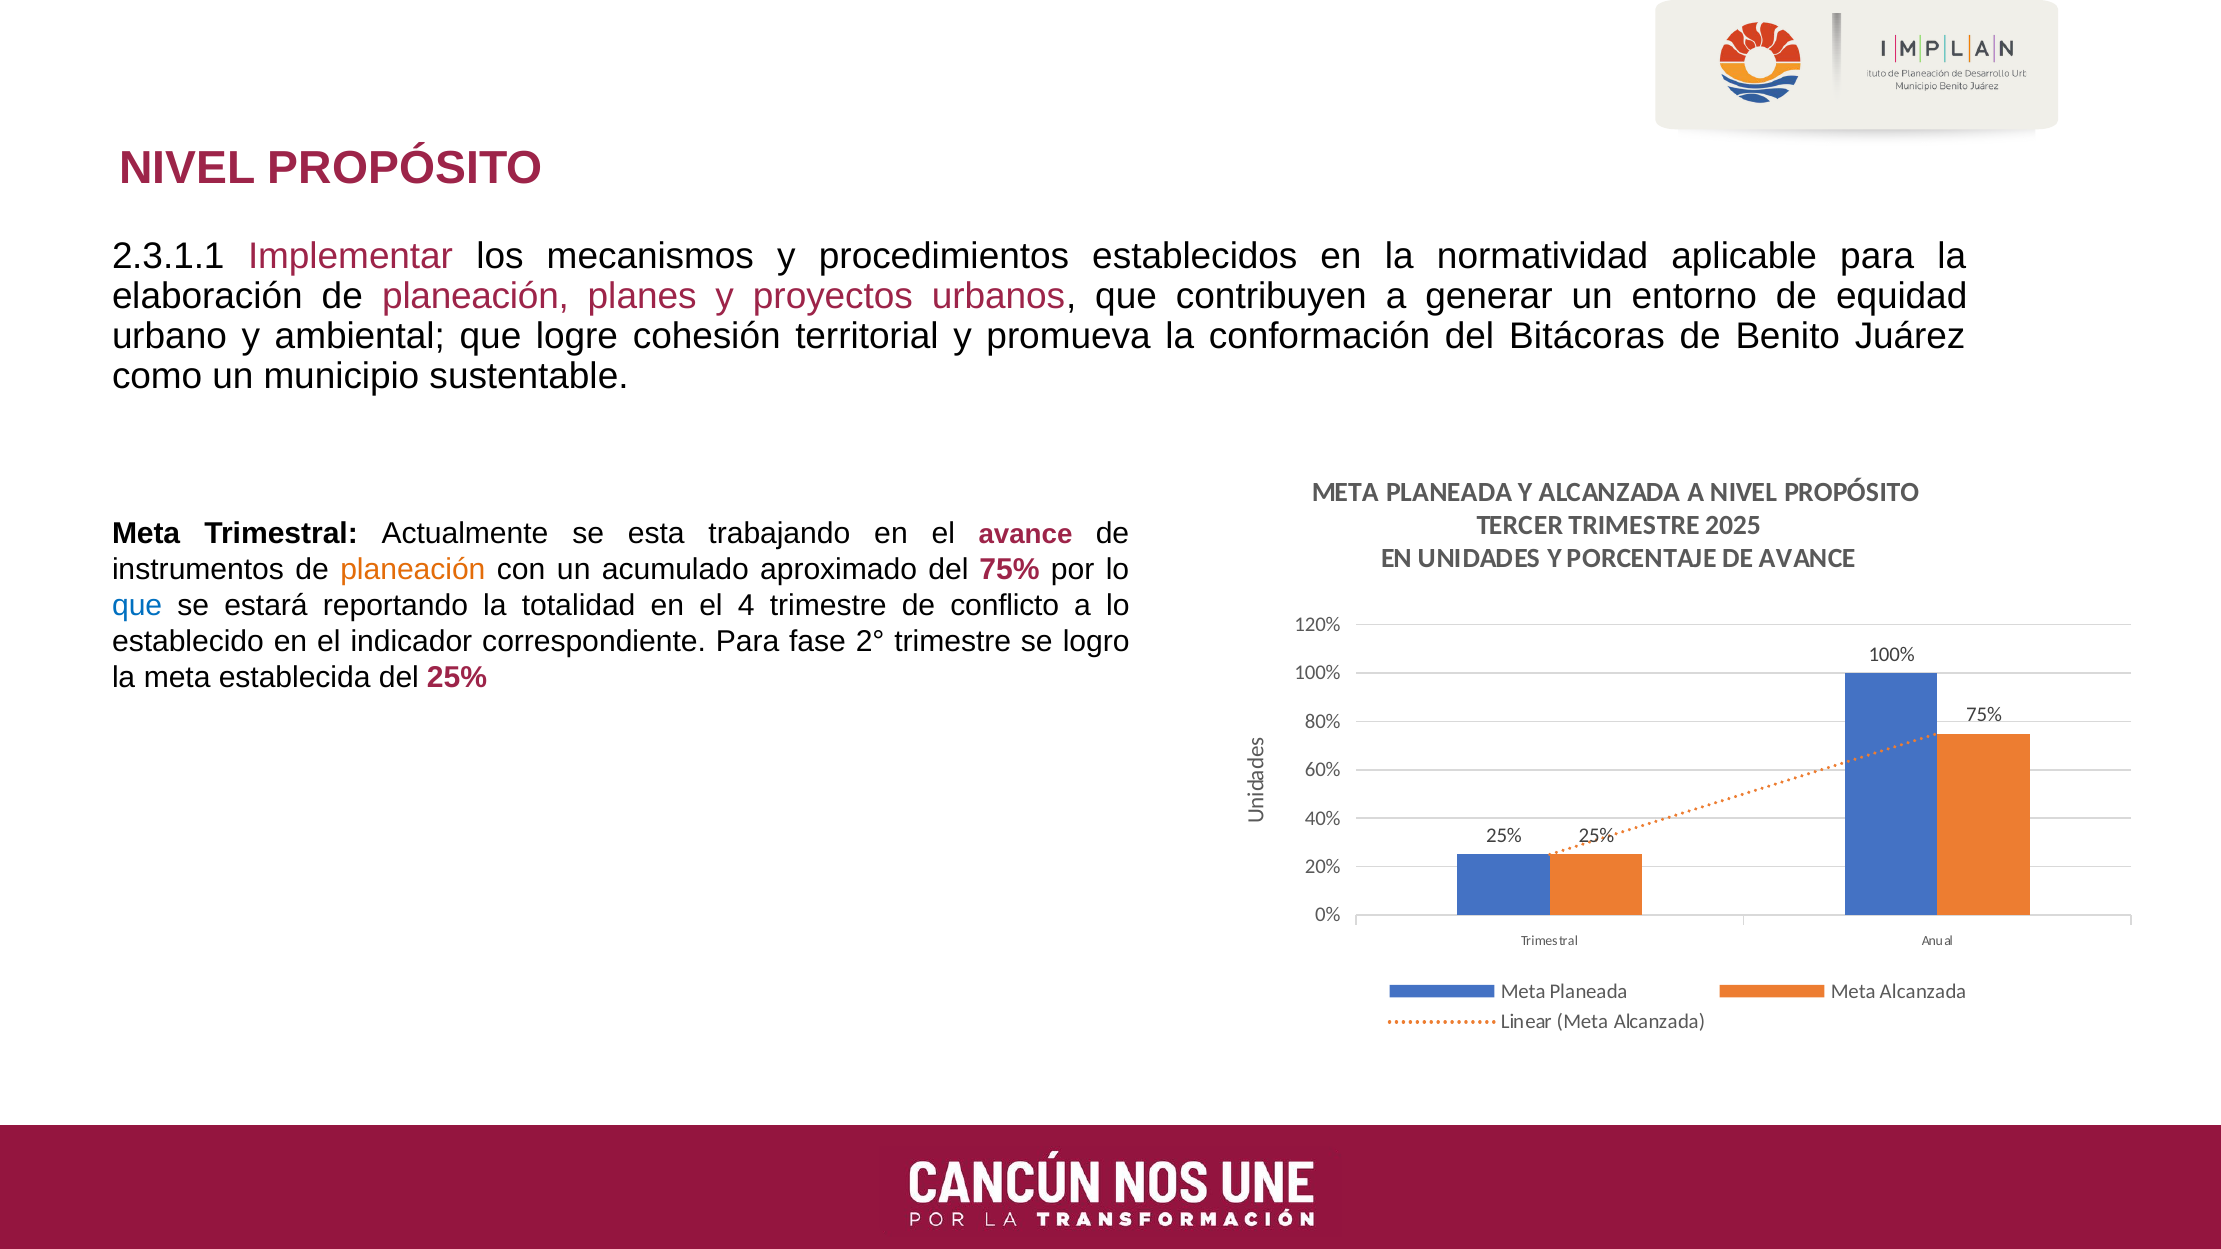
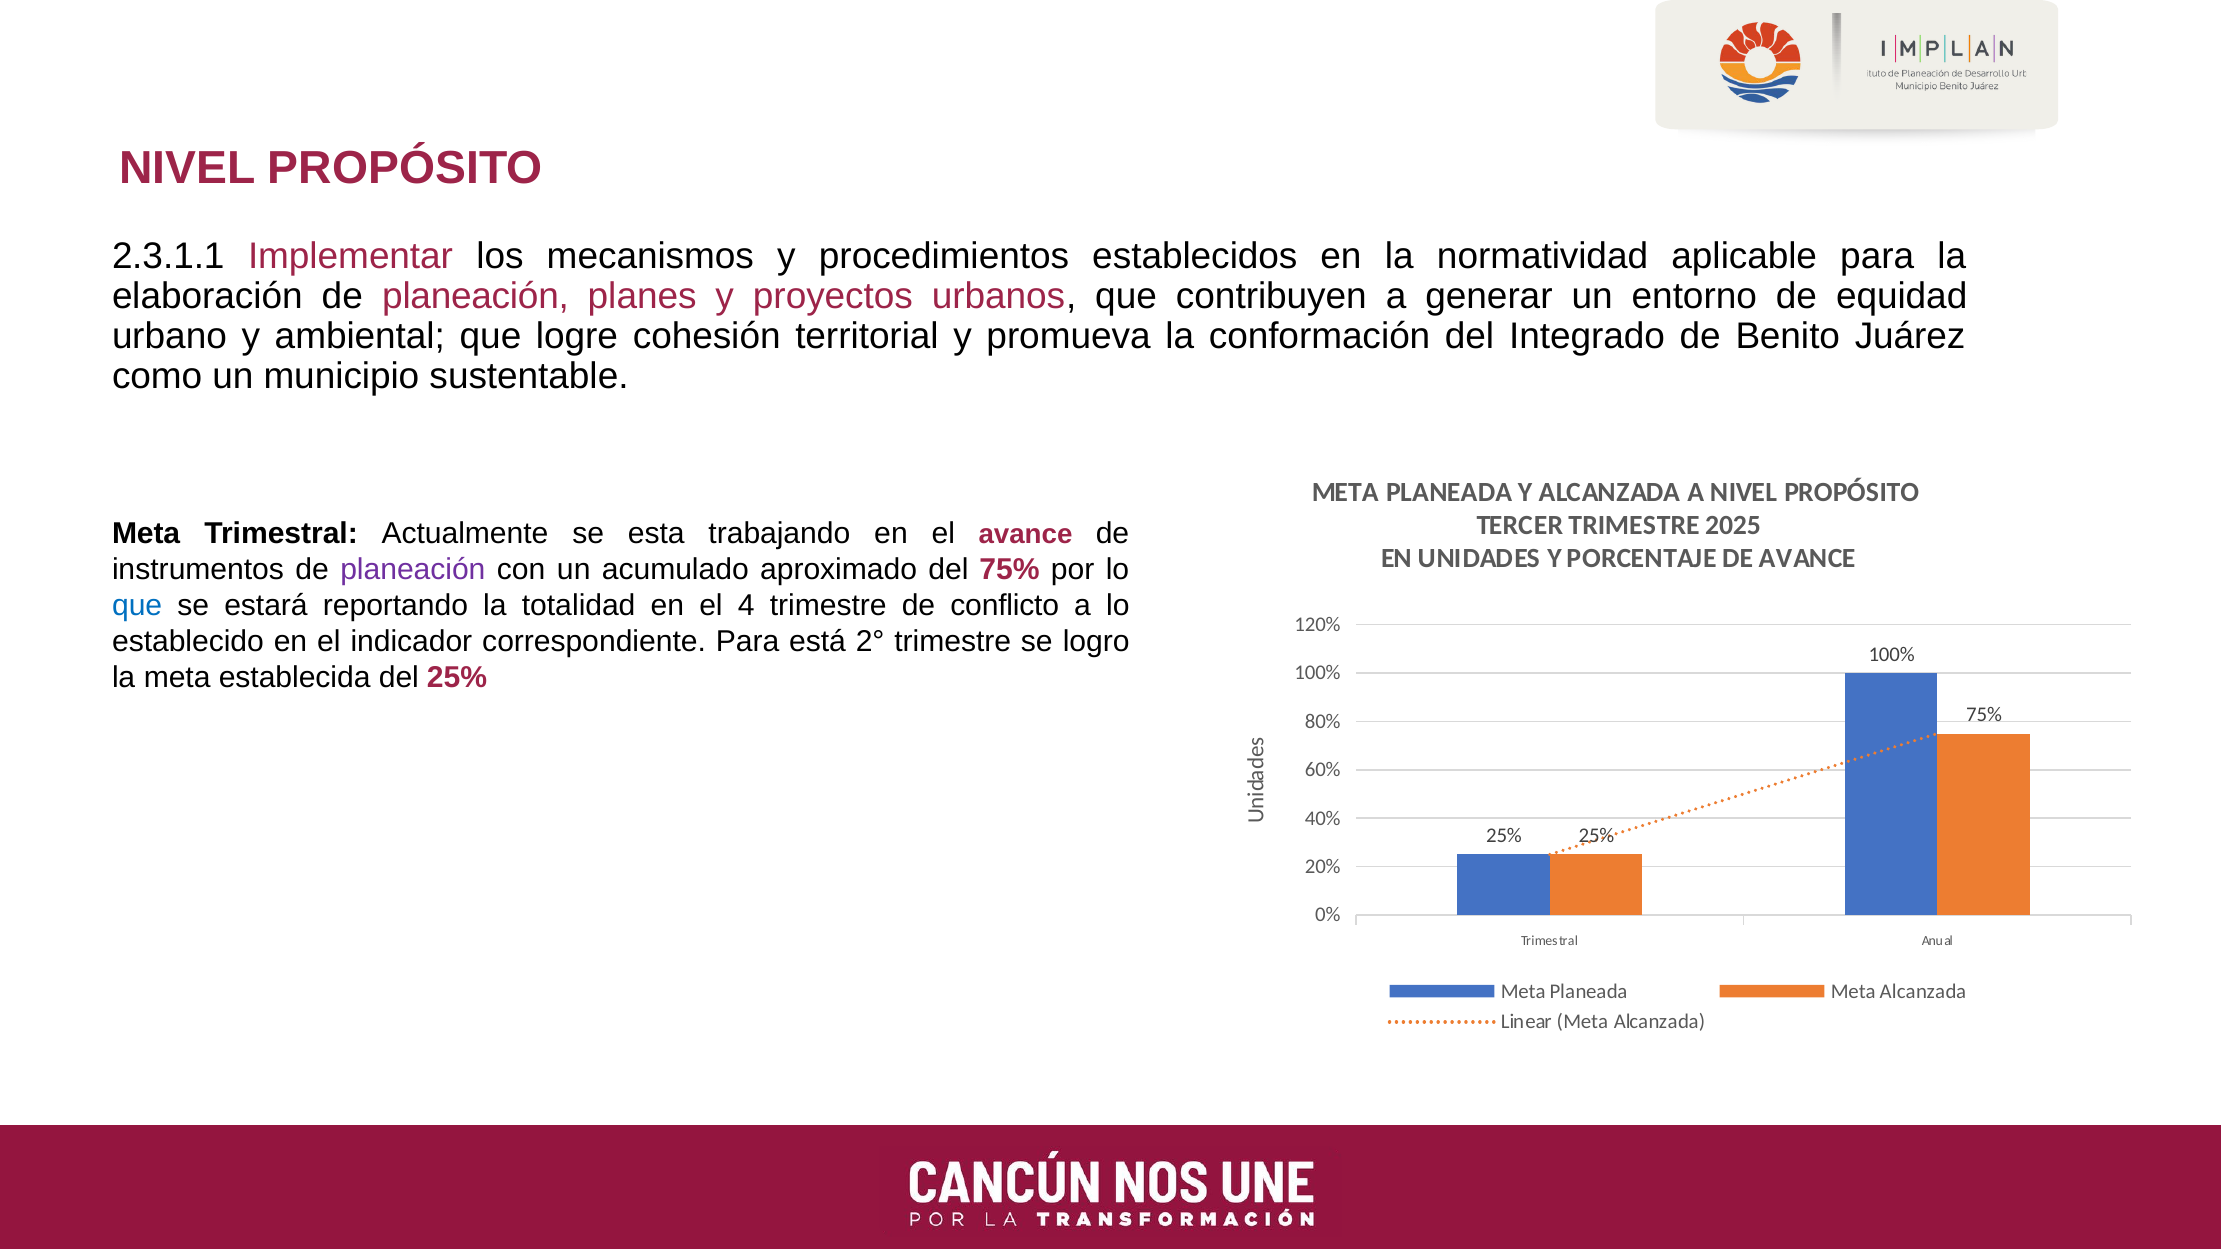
Bitácoras: Bitácoras -> Integrado (1587, 336)
planeación colour: orange -> purple (413, 570)
fase: fase -> está (818, 642)
